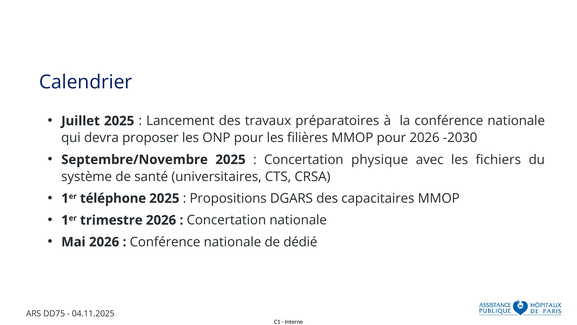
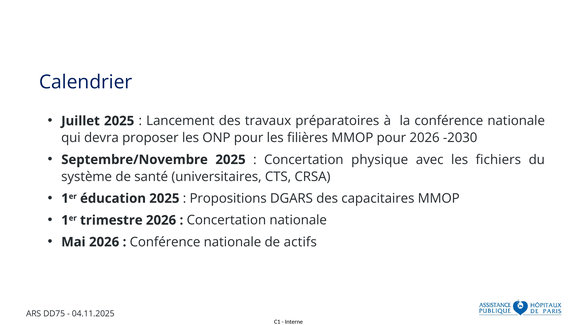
téléphone: téléphone -> éducation (113, 198)
dédié: dédié -> actifs (300, 242)
